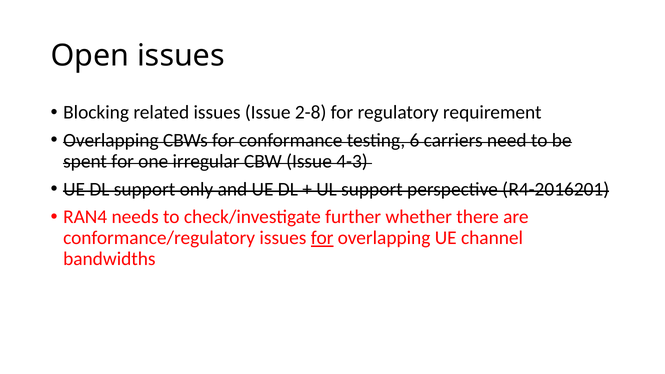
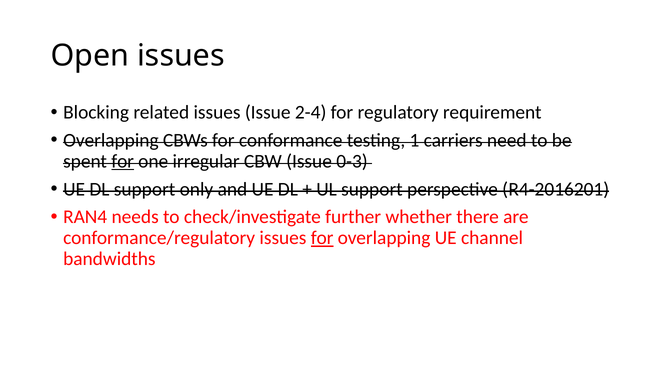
2-8: 2-8 -> 2-4 (311, 112)
6: 6 -> 1 (414, 140)
for underline: none -> present (123, 161)
4-3: 4-3 -> 0-3 (352, 161)
